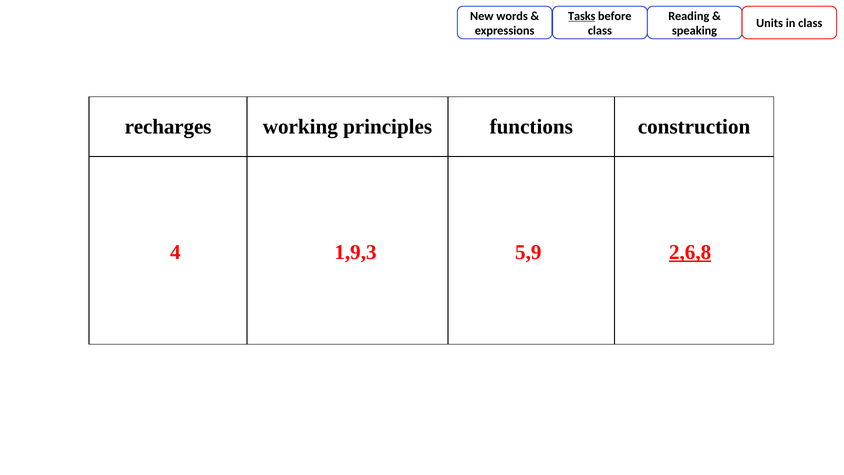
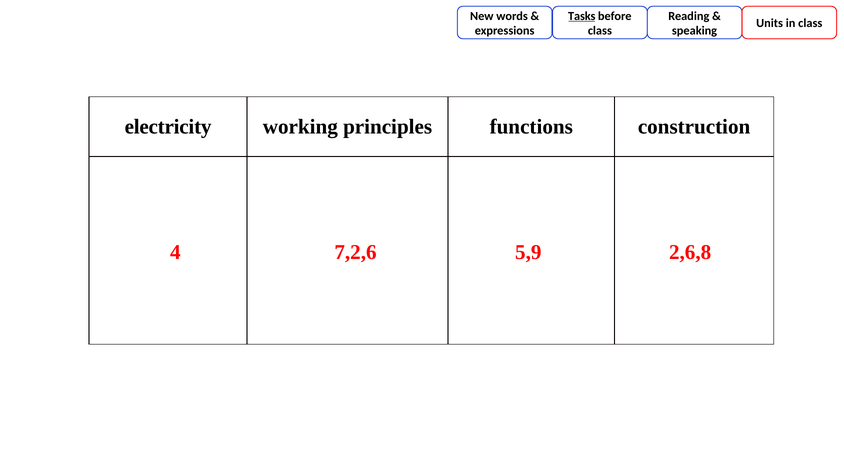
recharges: recharges -> electricity (168, 127)
1,9,3: 1,9,3 -> 7,2,6 (356, 252)
2,6,8 underline: present -> none (690, 252)
